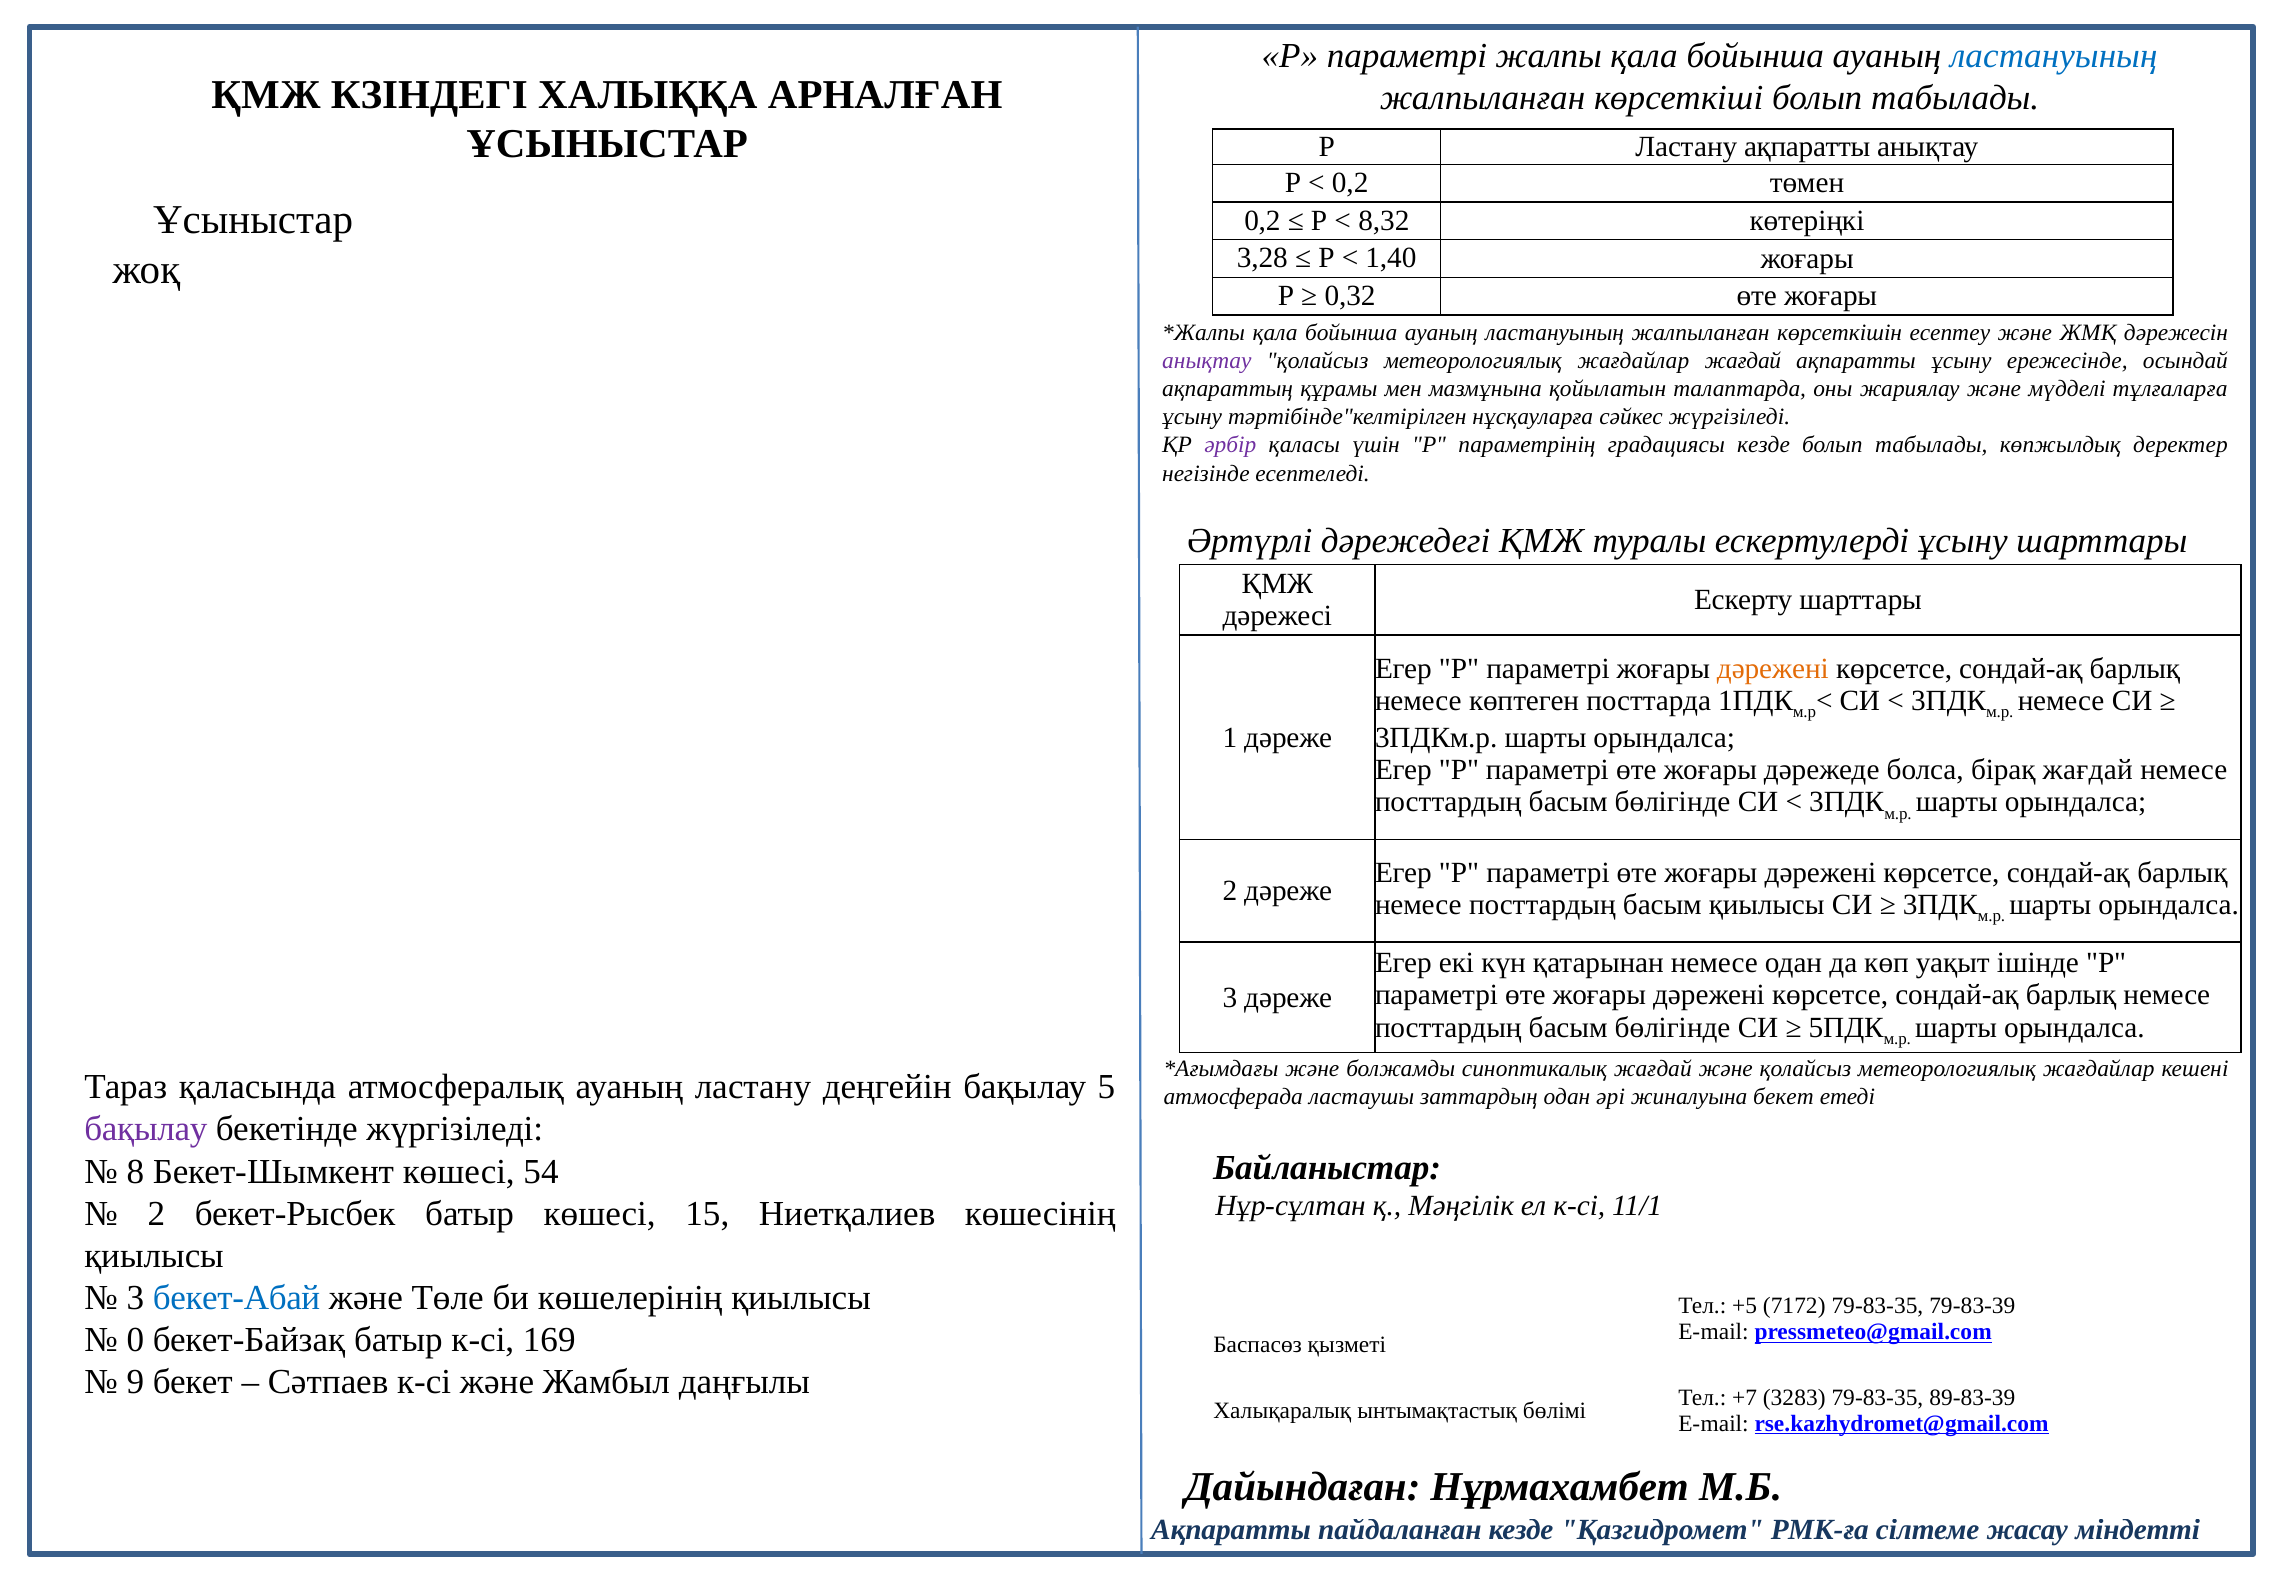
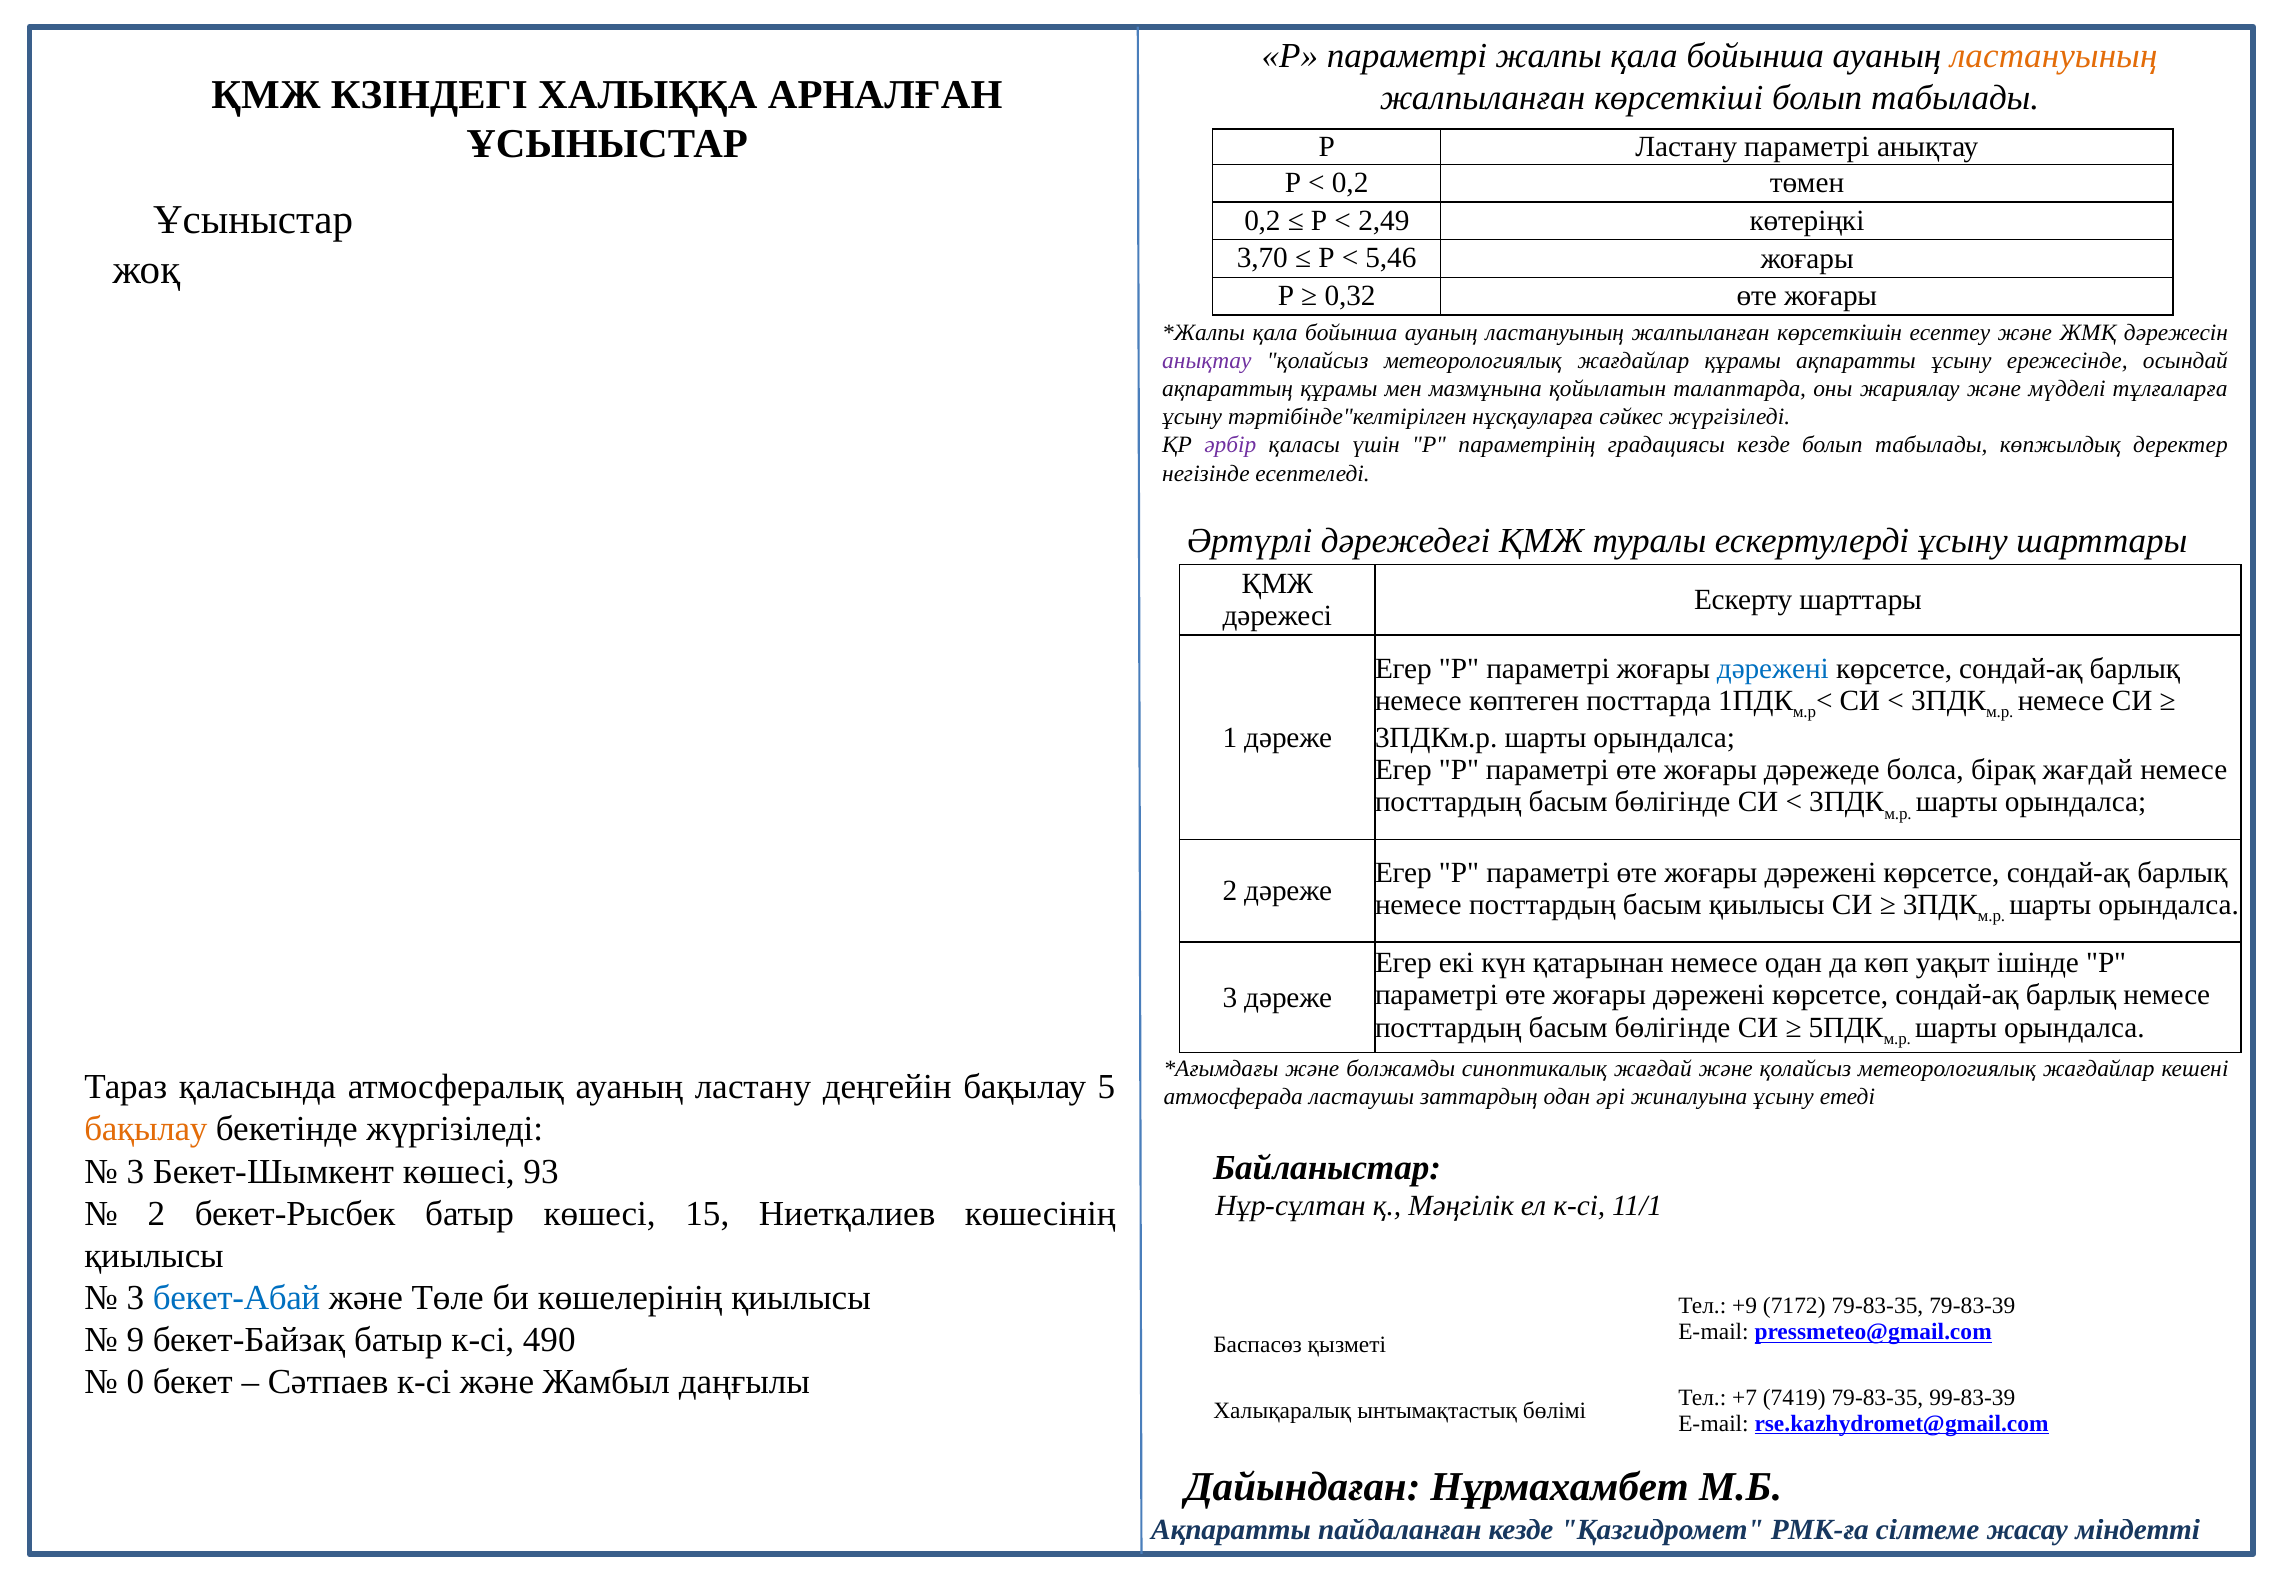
ластануының colour: blue -> orange (2054, 56)
Ластану ақпаратты: ақпаратты -> параметрі (1807, 147)
8,32: 8,32 -> 2,49 (1384, 220)
3,28: 3,28 -> 3,70 (1262, 258)
1,40: 1,40 -> 5,46 (1391, 258)
жағдайлар жағдай: жағдай -> құрамы (1743, 361)
дәрежені colour: orange -> blue (1773, 668)
жиналуына бекет: бекет -> ұсыну (1783, 1097)
бақылау colour: purple -> orange (146, 1129)
8: 8 -> 3 (135, 1171)
54: 54 -> 93 (541, 1171)
+5: +5 -> +9 (1745, 1306)
0: 0 -> 9 (135, 1340)
169: 169 -> 490 (549, 1340)
9: 9 -> 0 (135, 1382)
3283: 3283 -> 7419 (1794, 1397)
89-83-39: 89-83-39 -> 99-83-39 (1972, 1397)
